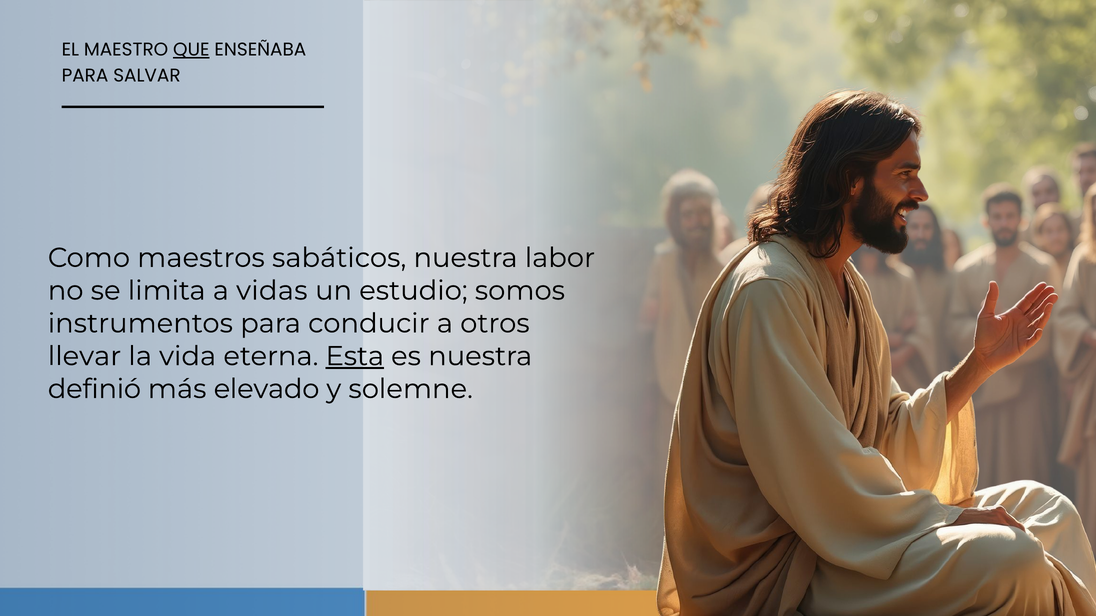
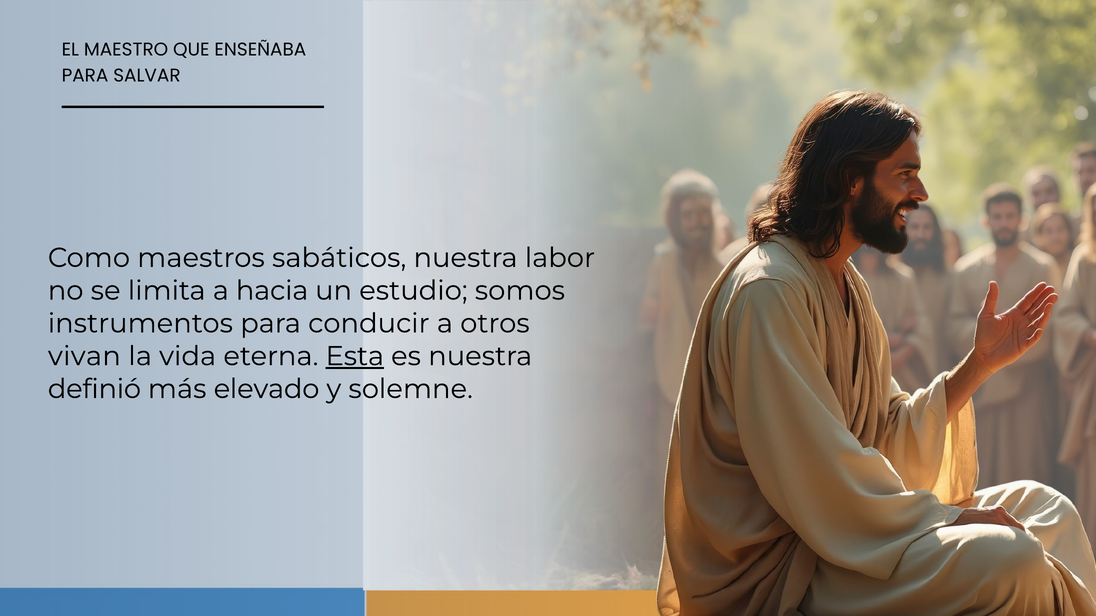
QUE underline: present -> none (191, 50)
vidas: vidas -> hacia (272, 291)
llevar: llevar -> vivan (84, 356)
